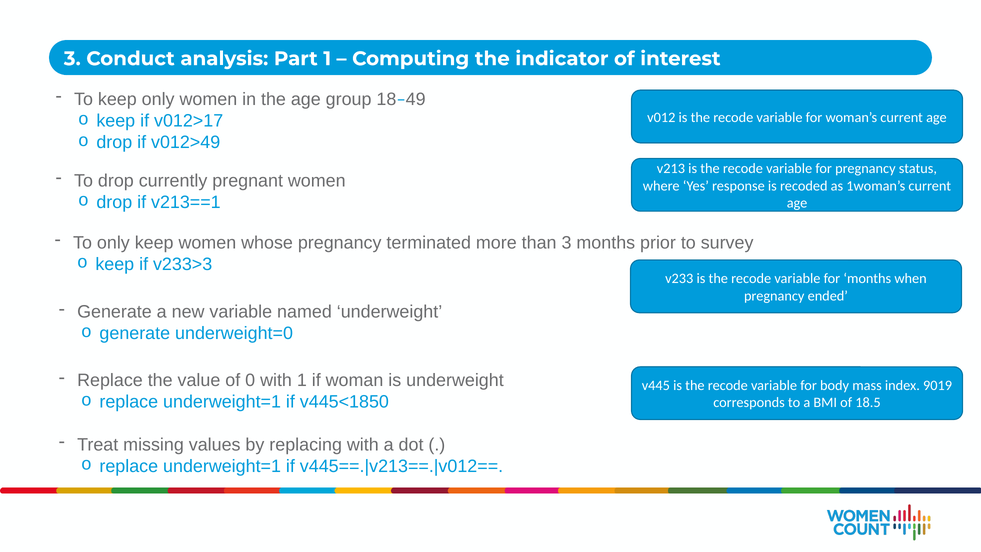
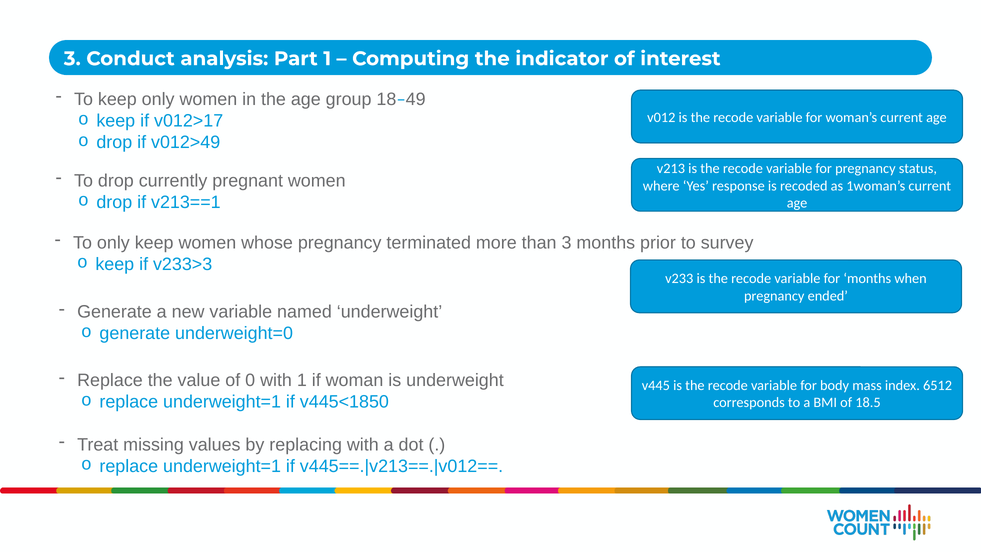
9019: 9019 -> 6512 (938, 385)
